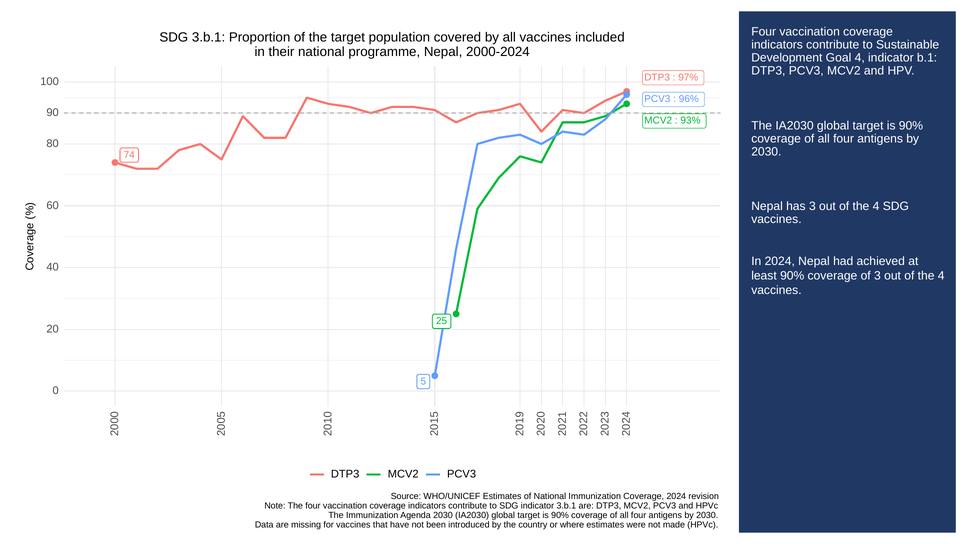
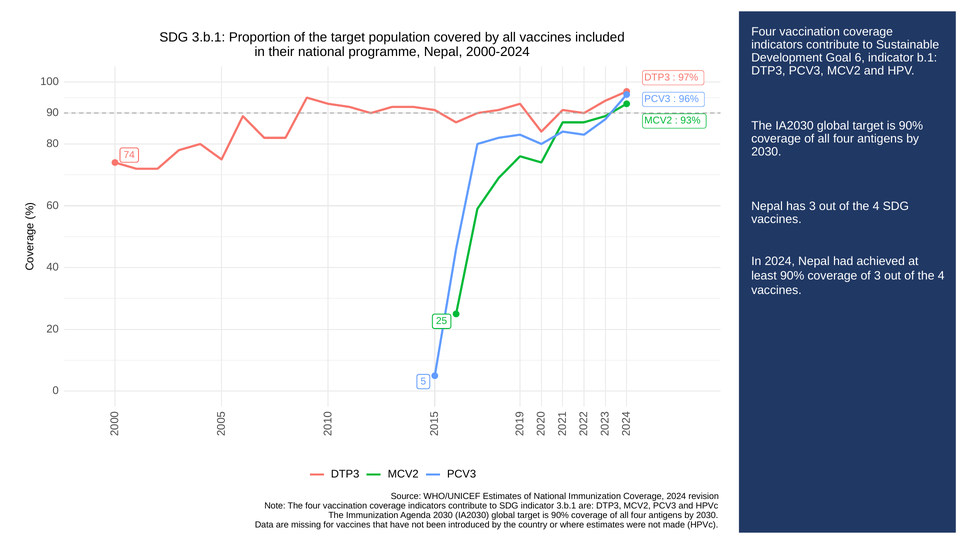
Goal 4: 4 -> 6 (860, 58)
